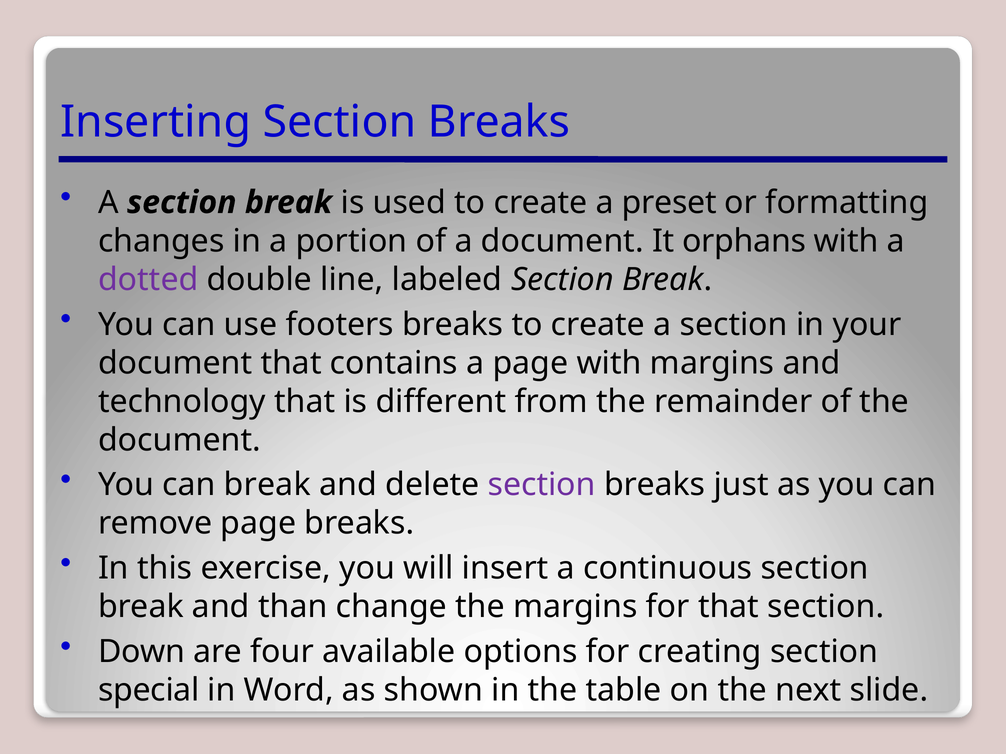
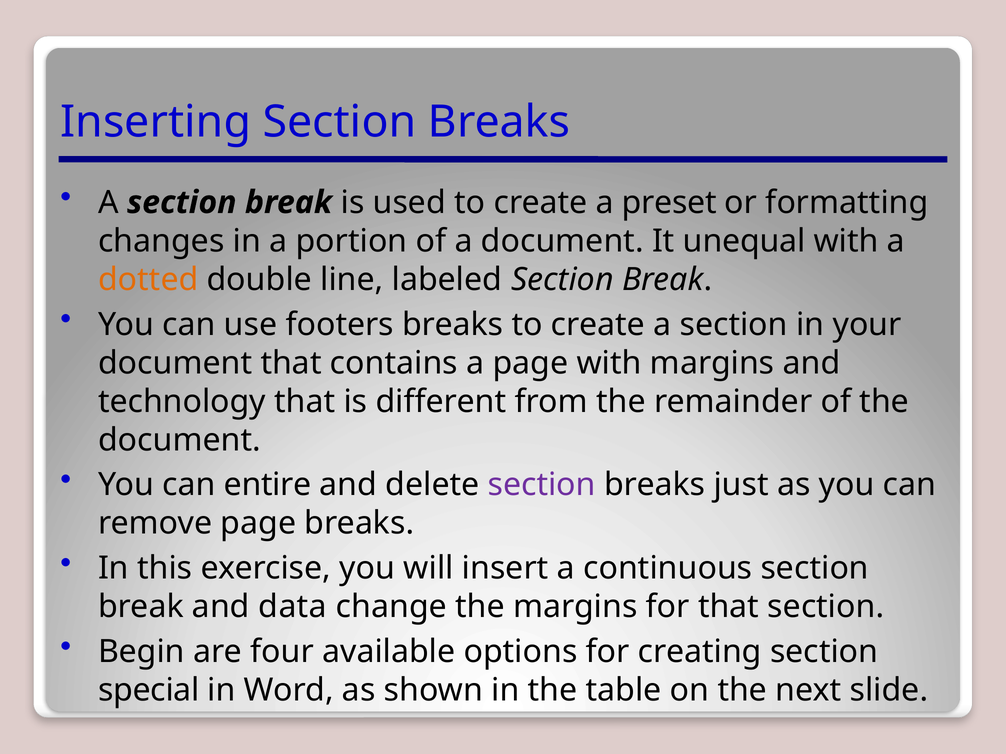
orphans: orphans -> unequal (744, 241)
dotted colour: purple -> orange (148, 280)
can break: break -> entire (268, 485)
than: than -> data (293, 607)
Down: Down -> Begin (141, 652)
